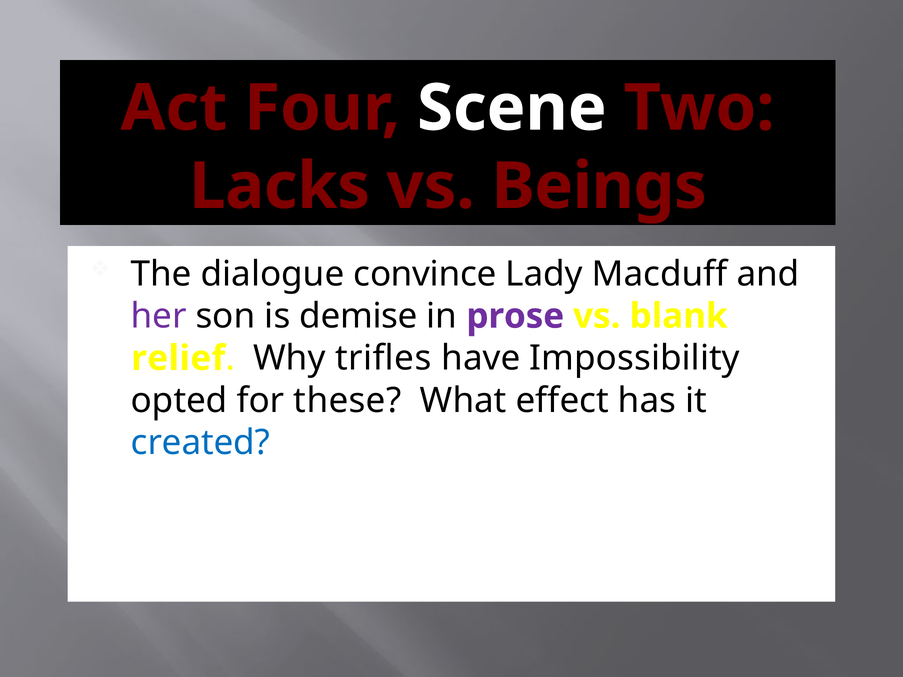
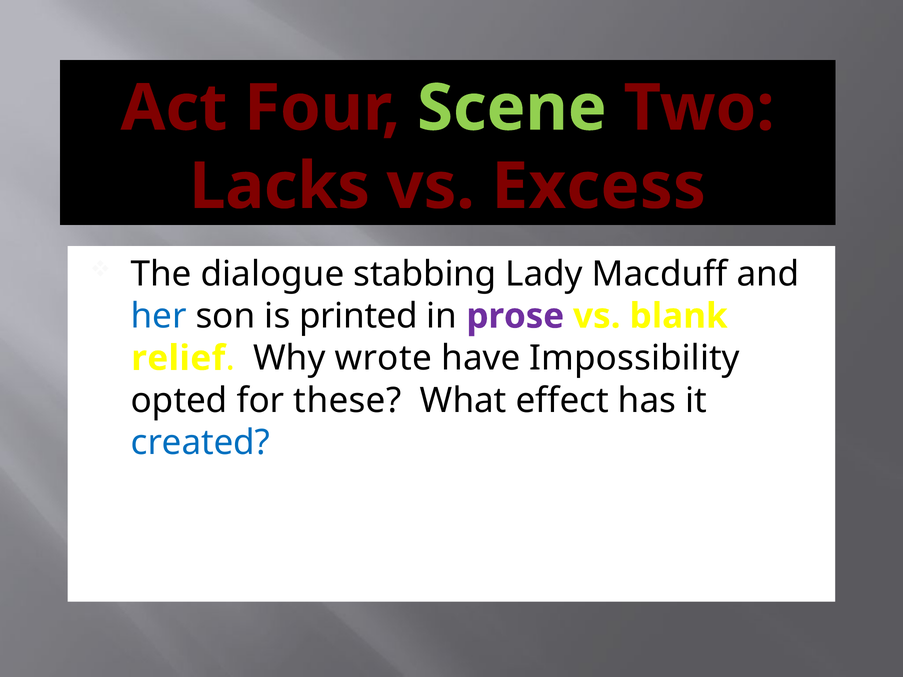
Scene colour: white -> light green (512, 108)
Beings: Beings -> Excess (599, 187)
convince: convince -> stabbing (425, 274)
her colour: purple -> blue (159, 316)
demise: demise -> printed (358, 316)
trifles: trifles -> wrote (383, 358)
